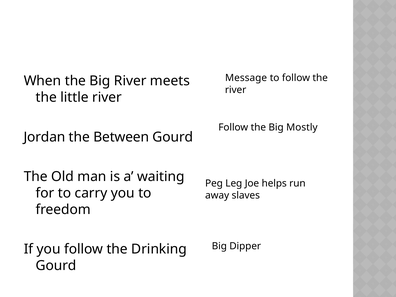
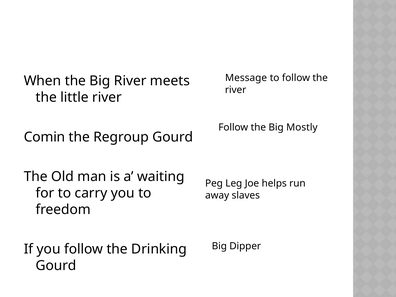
Jordan: Jordan -> Comin (44, 137)
Between: Between -> Regroup (121, 137)
